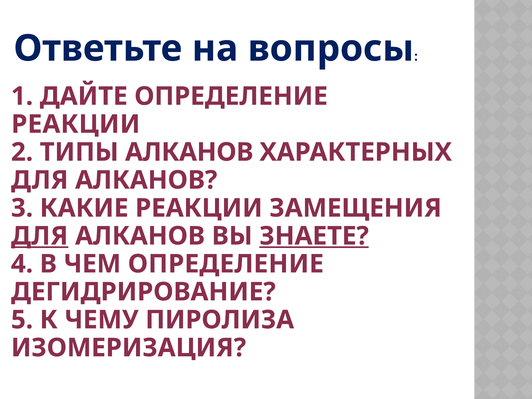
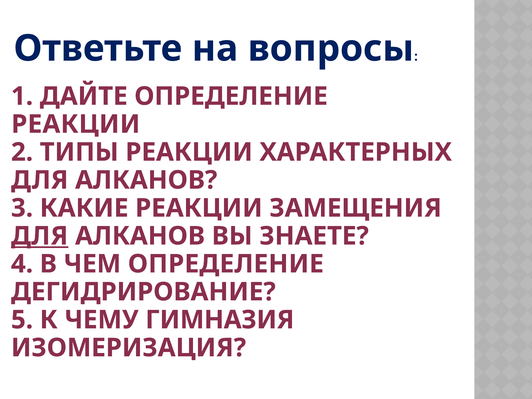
ТИПЫ АЛКАНОВ: АЛКАНОВ -> РЕАКЦИИ (189, 152)
ЗНАЕТЕ underline: present -> none (314, 236)
ПИРОЛИЗА: ПИРОЛИЗА -> ГИМНАЗИЯ (220, 320)
